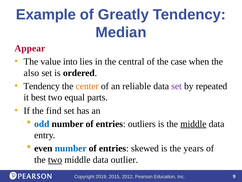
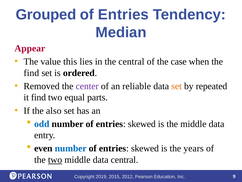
Example: Example -> Grouped (46, 15)
Greatly: Greatly -> Entries (123, 15)
into: into -> this (70, 61)
also: also -> find (31, 73)
Tendency: Tendency -> Removed (42, 86)
center colour: orange -> purple (87, 86)
set colour: purple -> orange (177, 86)
it best: best -> find (38, 97)
find: find -> also (54, 110)
outliers: outliers -> skewed (142, 124)
middle underline: present -> none (193, 124)
data outlier: outlier -> central (125, 159)
